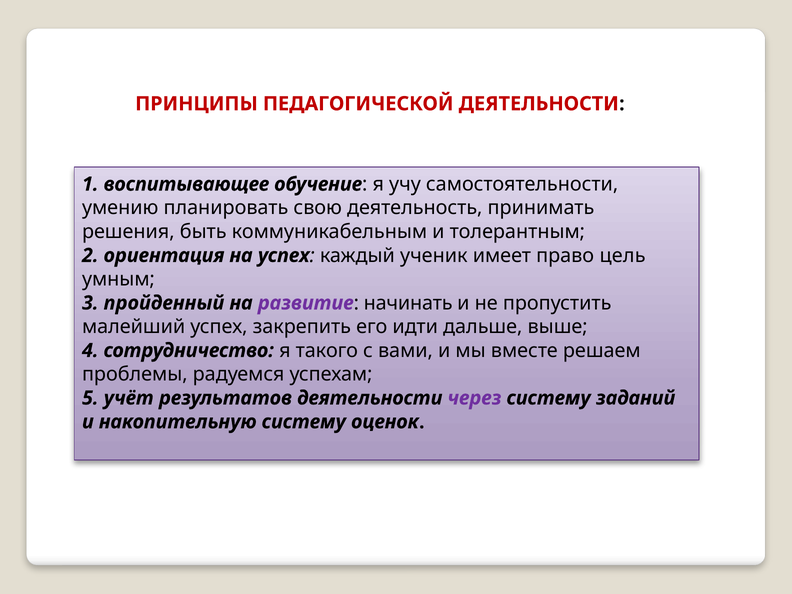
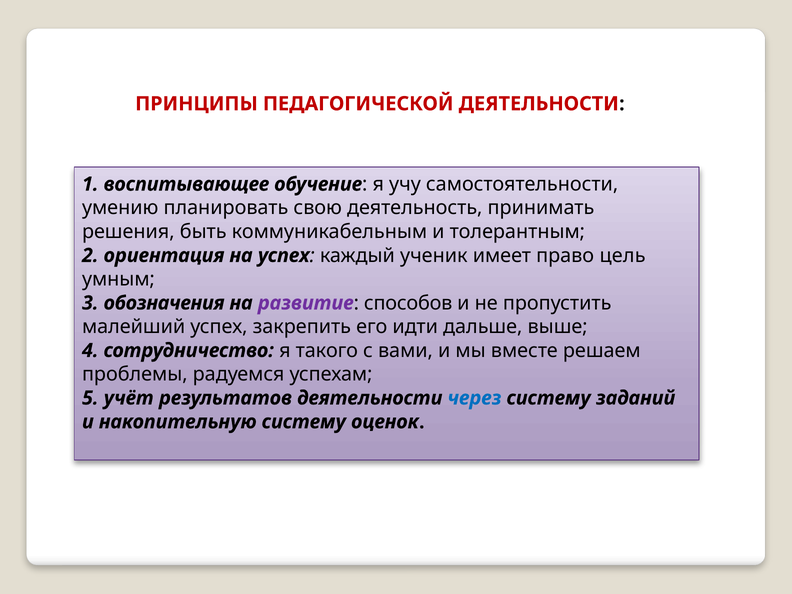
пройденный: пройденный -> обозначения (164, 303)
начинать: начинать -> способов (408, 303)
через colour: purple -> blue (474, 398)
